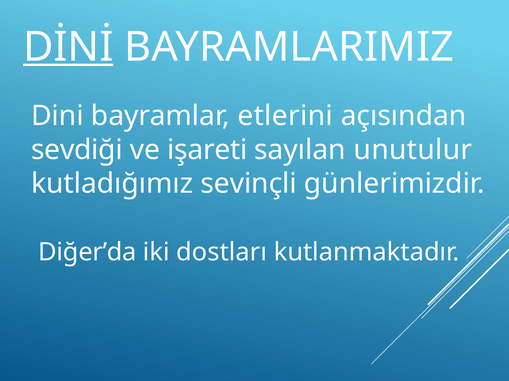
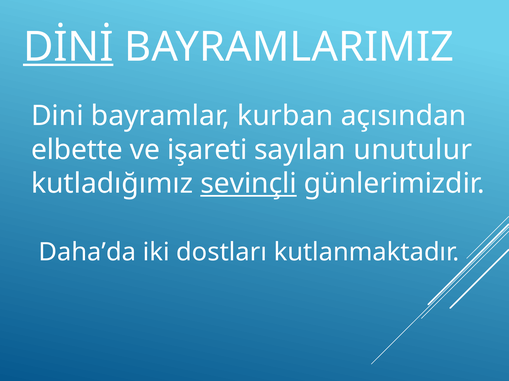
etlerini: etlerini -> kurban (285, 116)
sevdiği: sevdiği -> elbette (77, 150)
sevinçli underline: none -> present (249, 184)
Diğer’da: Diğer’da -> Daha’da (87, 253)
